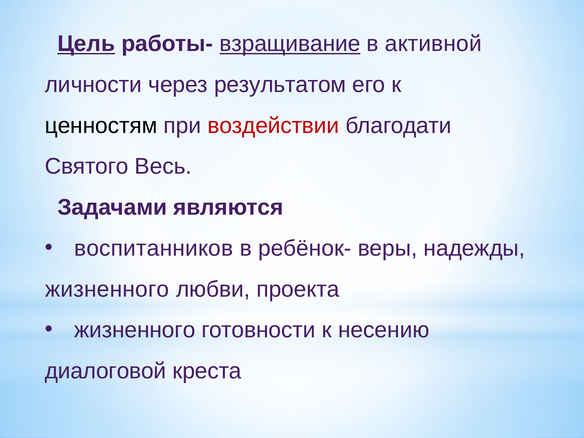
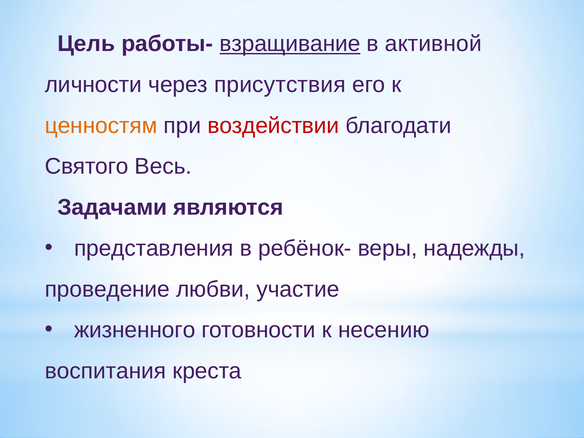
Цель underline: present -> none (86, 44)
результатом: результатом -> присутствия (280, 85)
ценностям colour: black -> orange (101, 126)
воспитанников: воспитанников -> представления (154, 248)
жизненного: жизненного -> проведение (107, 289)
проекта: проекта -> участие (298, 289)
диалоговой: диалоговой -> воспитания (105, 371)
